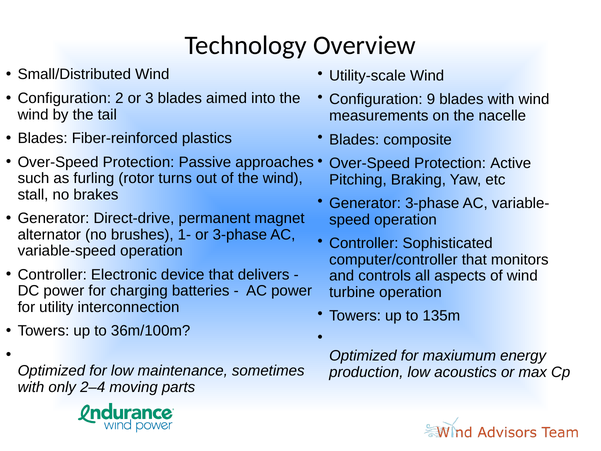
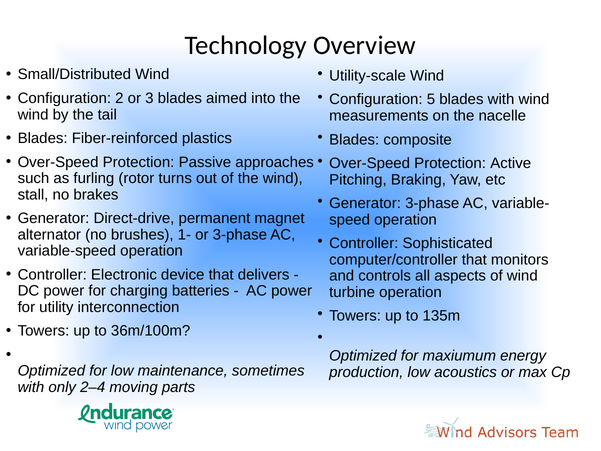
9: 9 -> 5 (431, 99)
